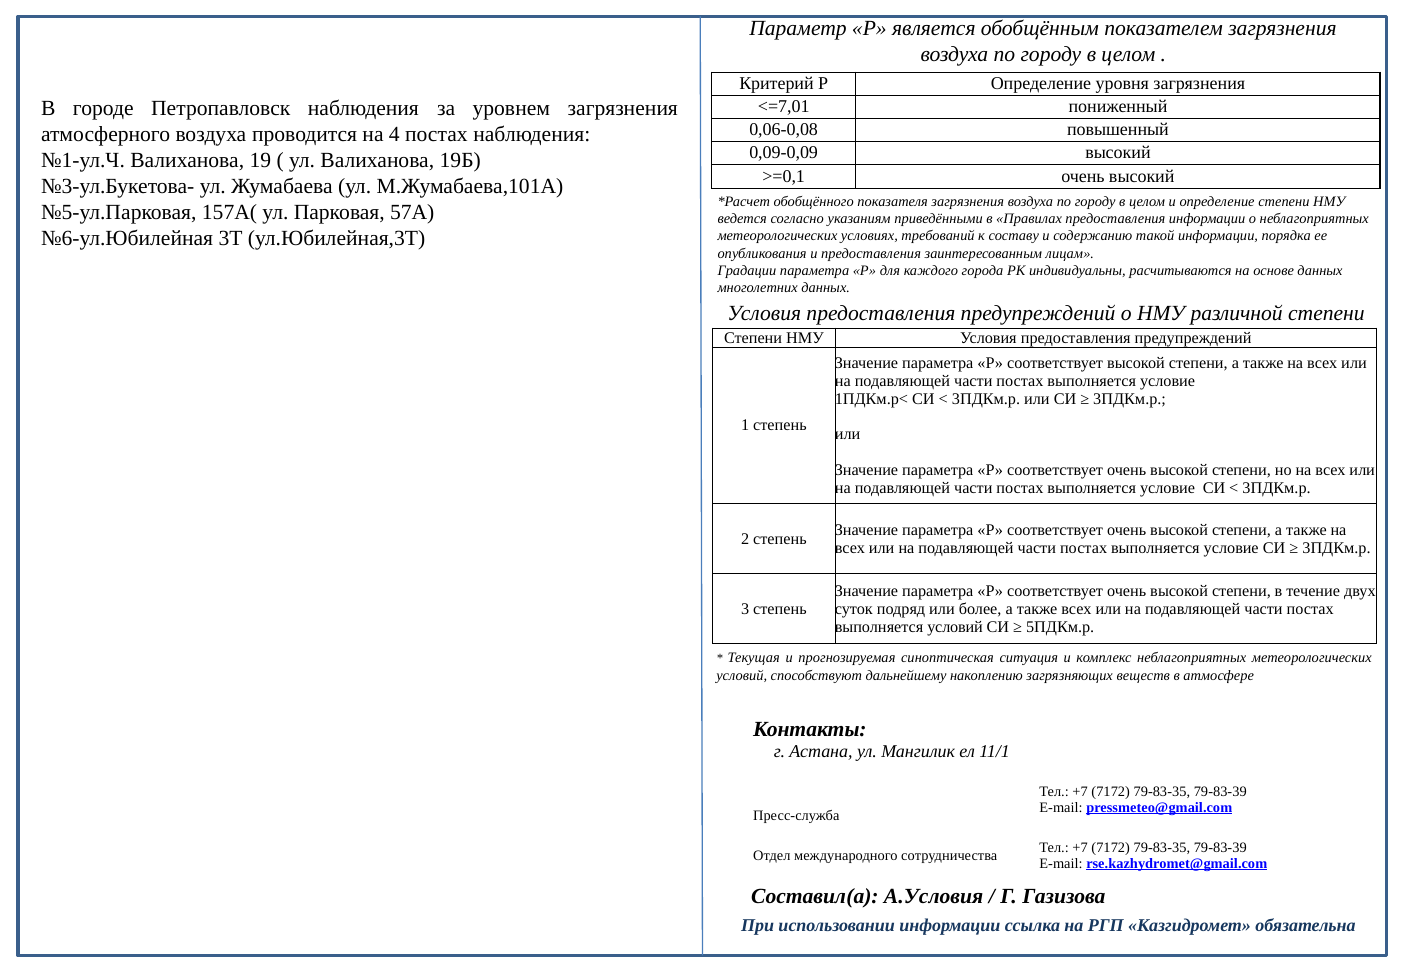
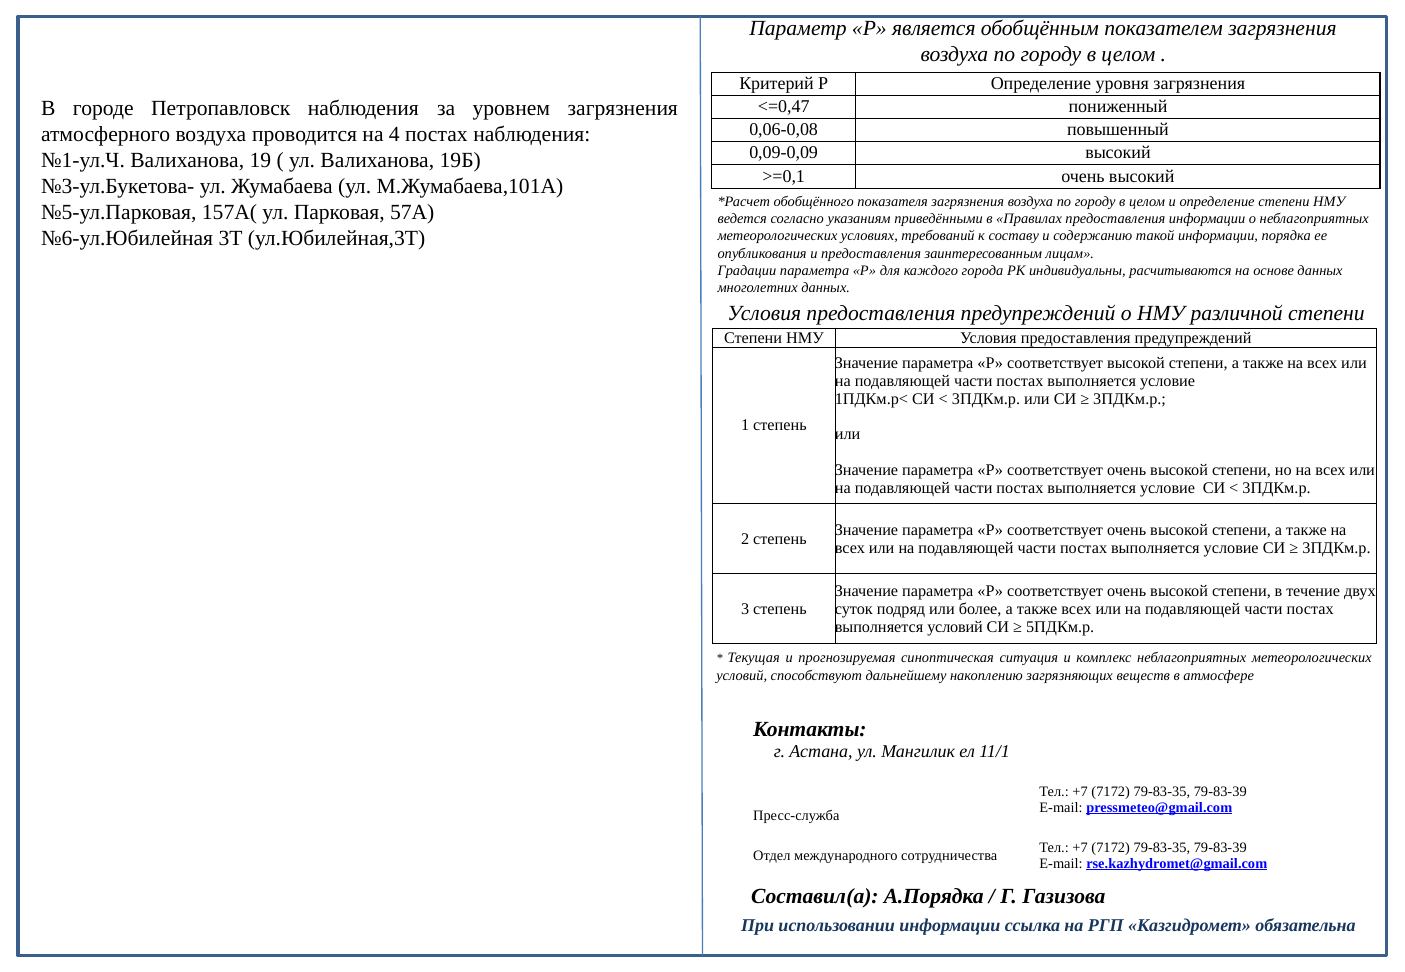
<=7,01: <=7,01 -> <=0,47 (784, 107)
А.Условия: А.Условия -> А.Порядка (934, 897)
